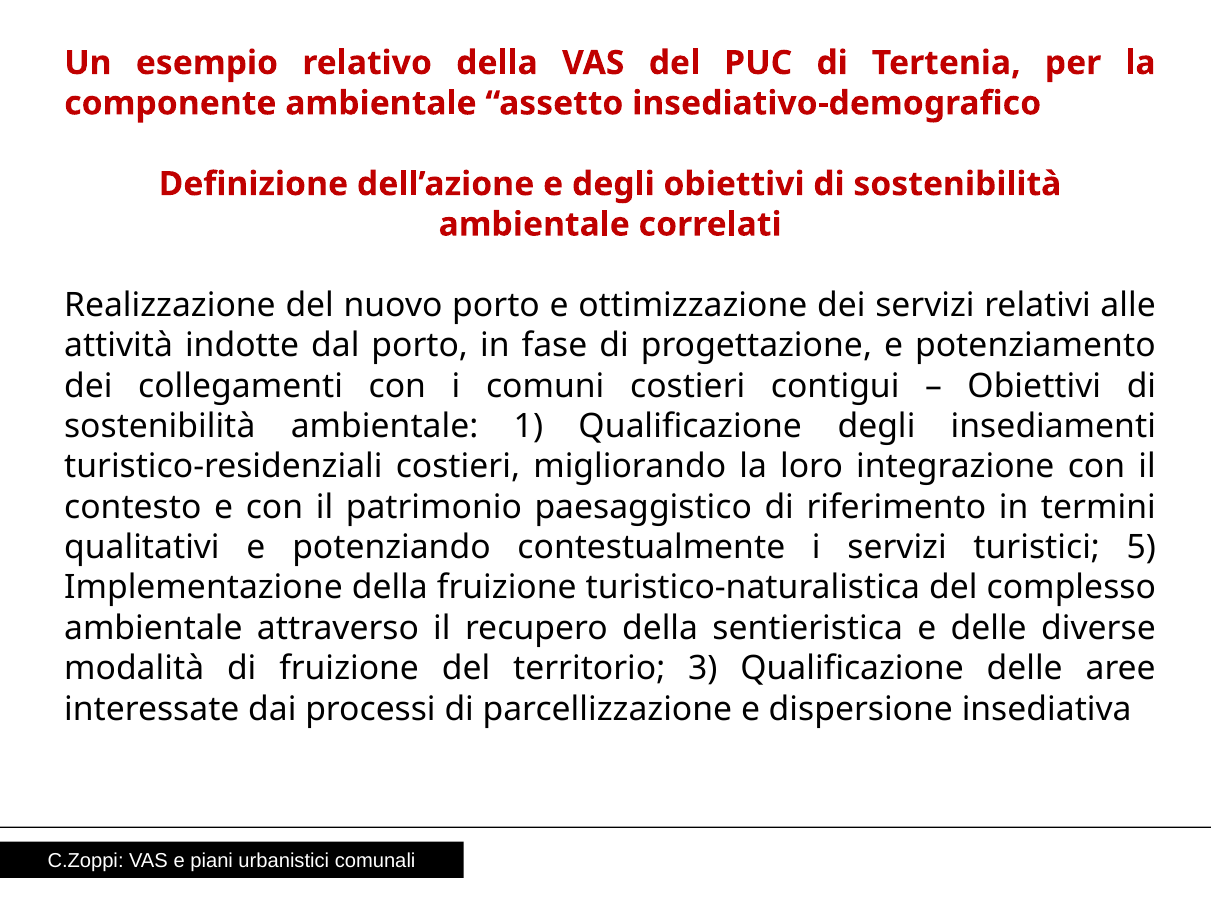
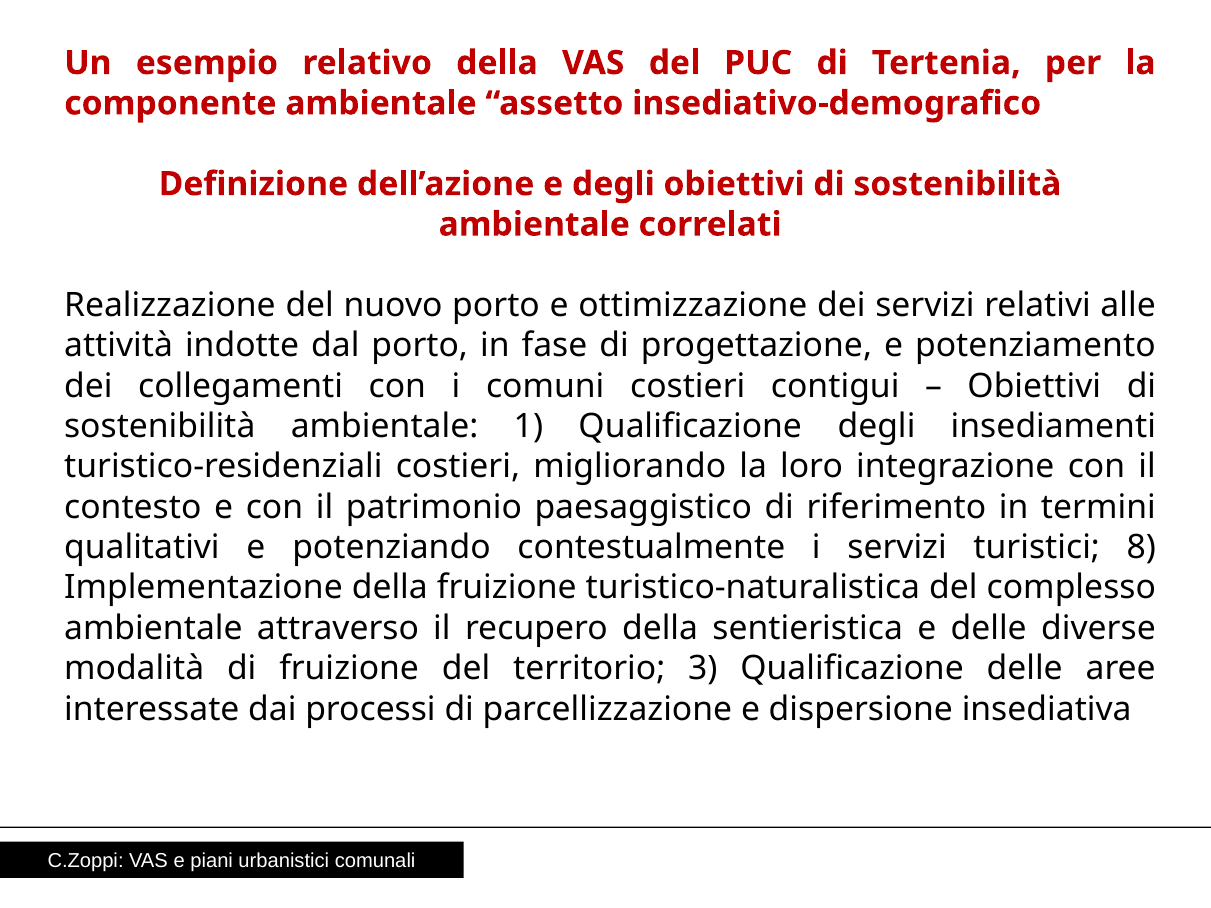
5: 5 -> 8 (1141, 548)
